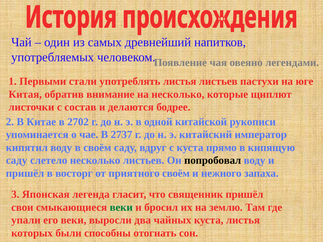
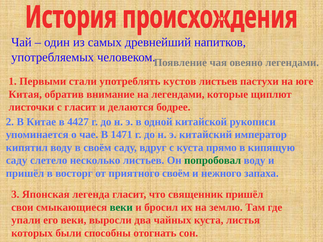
употреблять листья: листья -> кустов (180, 81)
на несколько: несколько -> легендами (178, 94)
с состав: состав -> гласит (80, 107)
2702: 2702 -> 4427 (78, 122)
2737: 2737 -> 1471 (122, 135)
попробовал colour: black -> green (213, 161)
